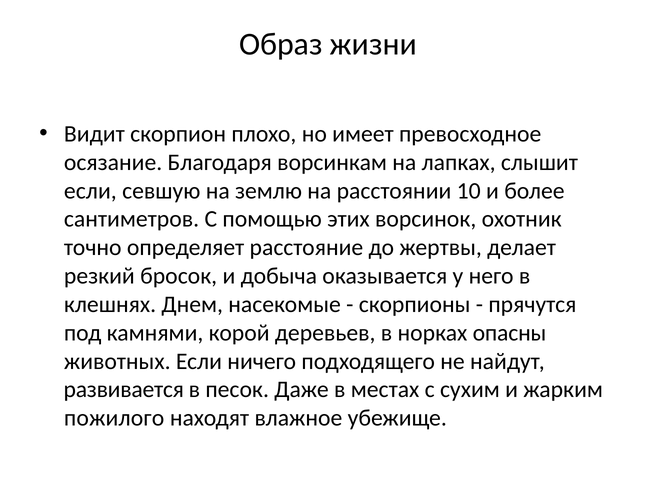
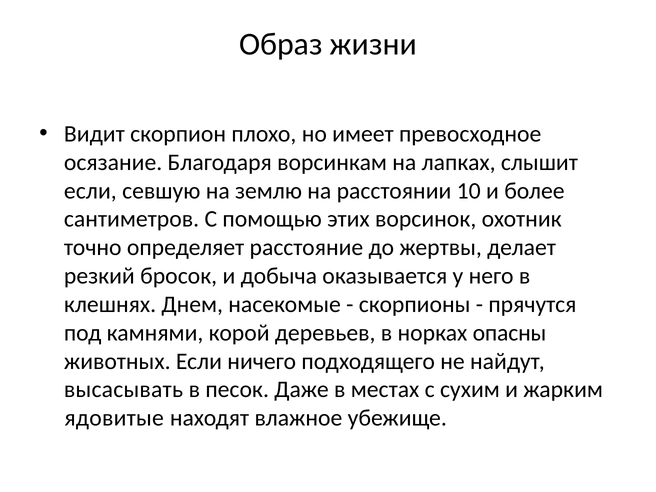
развивается: развивается -> высасывать (124, 390)
пожилого: пожилого -> ядовитые (114, 418)
